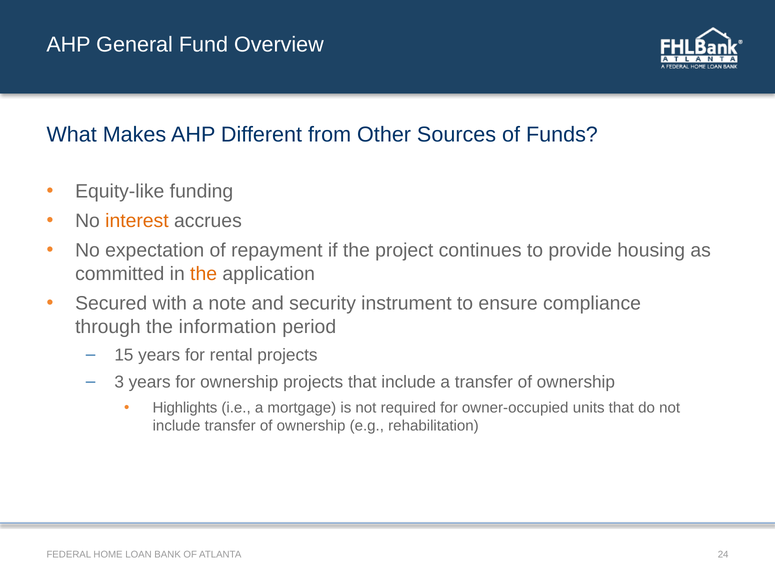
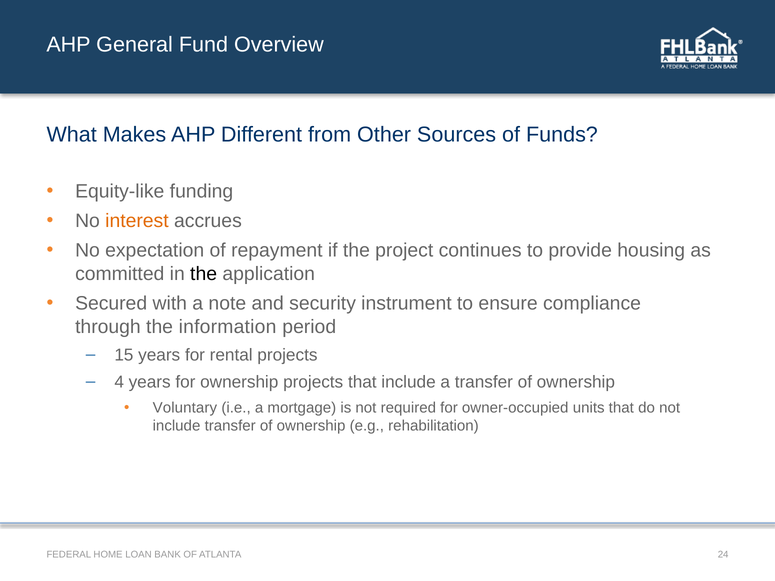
the colour: orange -> black (204, 274)
3: 3 -> 4 (119, 382)
Highlights: Highlights -> Voluntary (185, 408)
